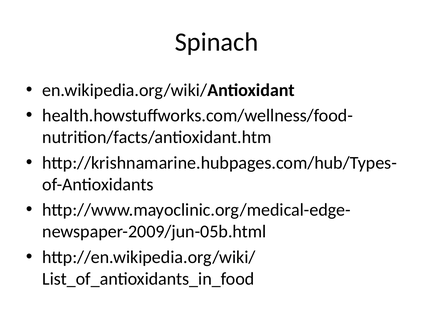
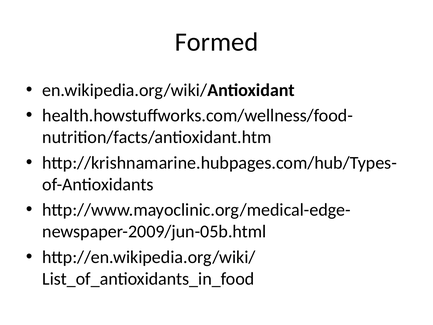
Spinach: Spinach -> Formed (216, 42)
